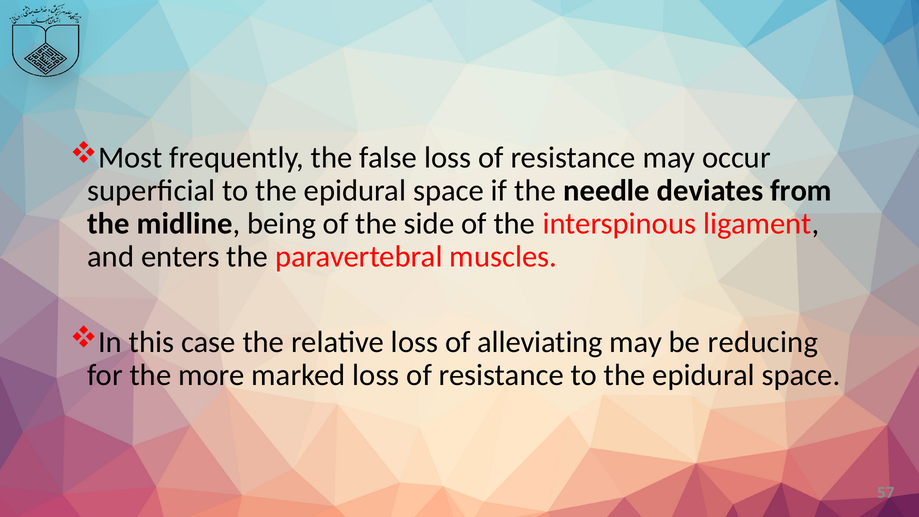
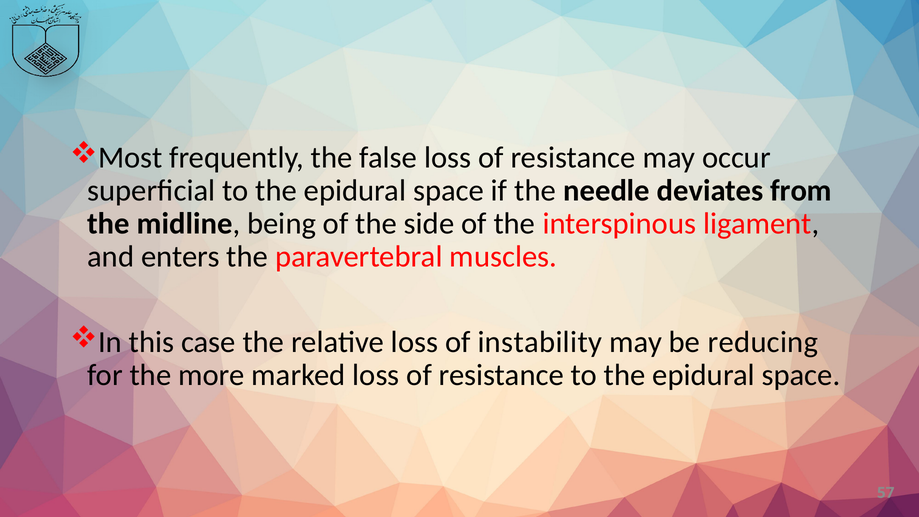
alleviating: alleviating -> instability (540, 342)
